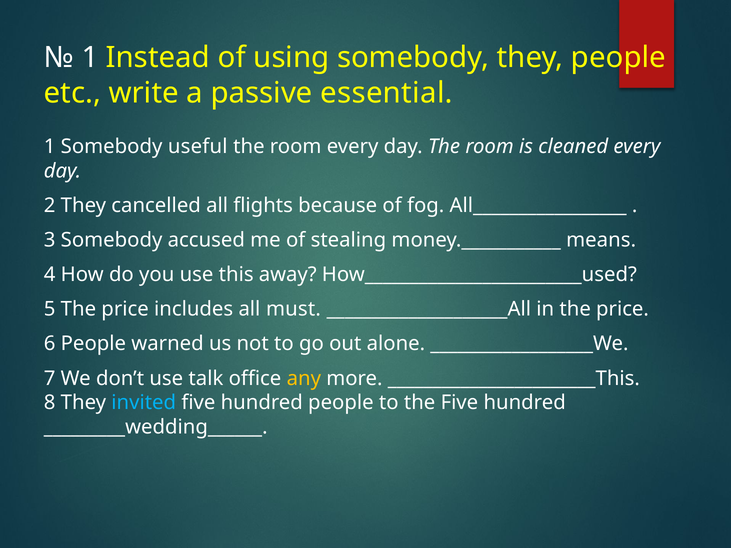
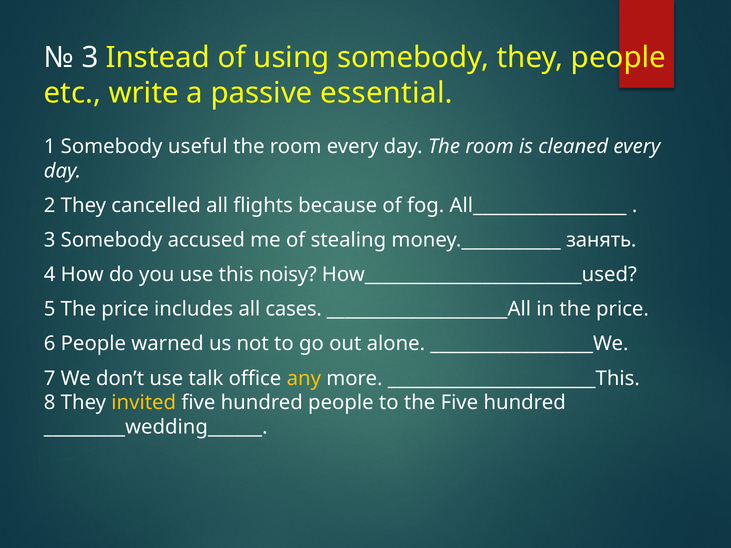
1: 1 -> 3 (90, 58)
means: means -> занять (601, 240)
away: away -> noisy (288, 275)
must: must -> cases (294, 309)
invited colour: light blue -> yellow (144, 403)
